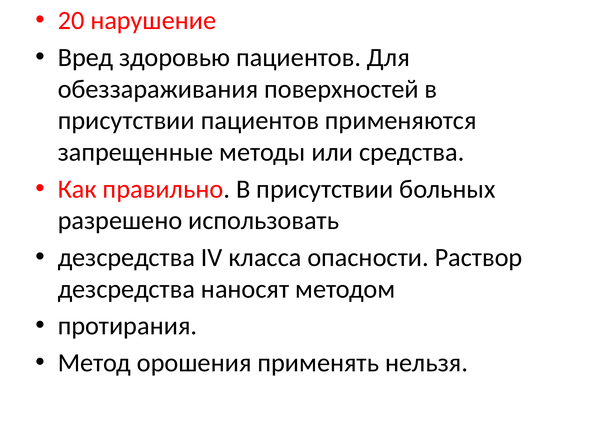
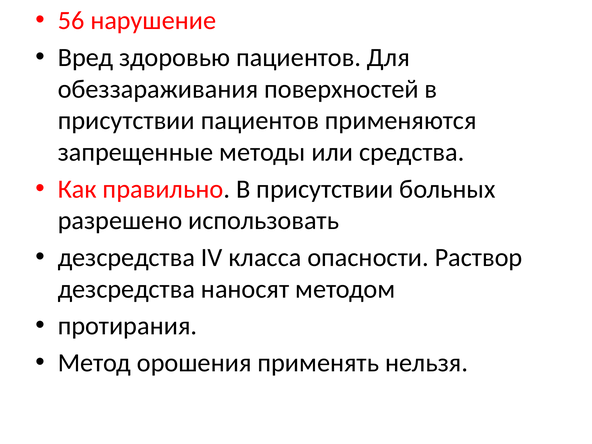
20: 20 -> 56 (71, 21)
